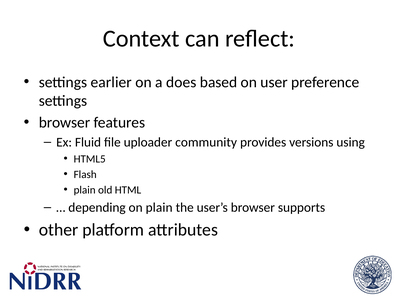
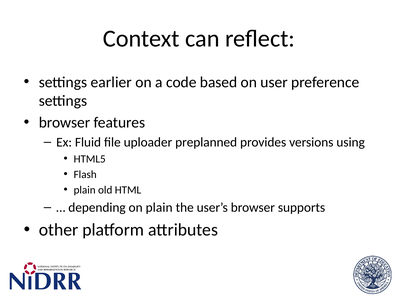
does: does -> code (181, 82)
community: community -> preplanned (206, 142)
